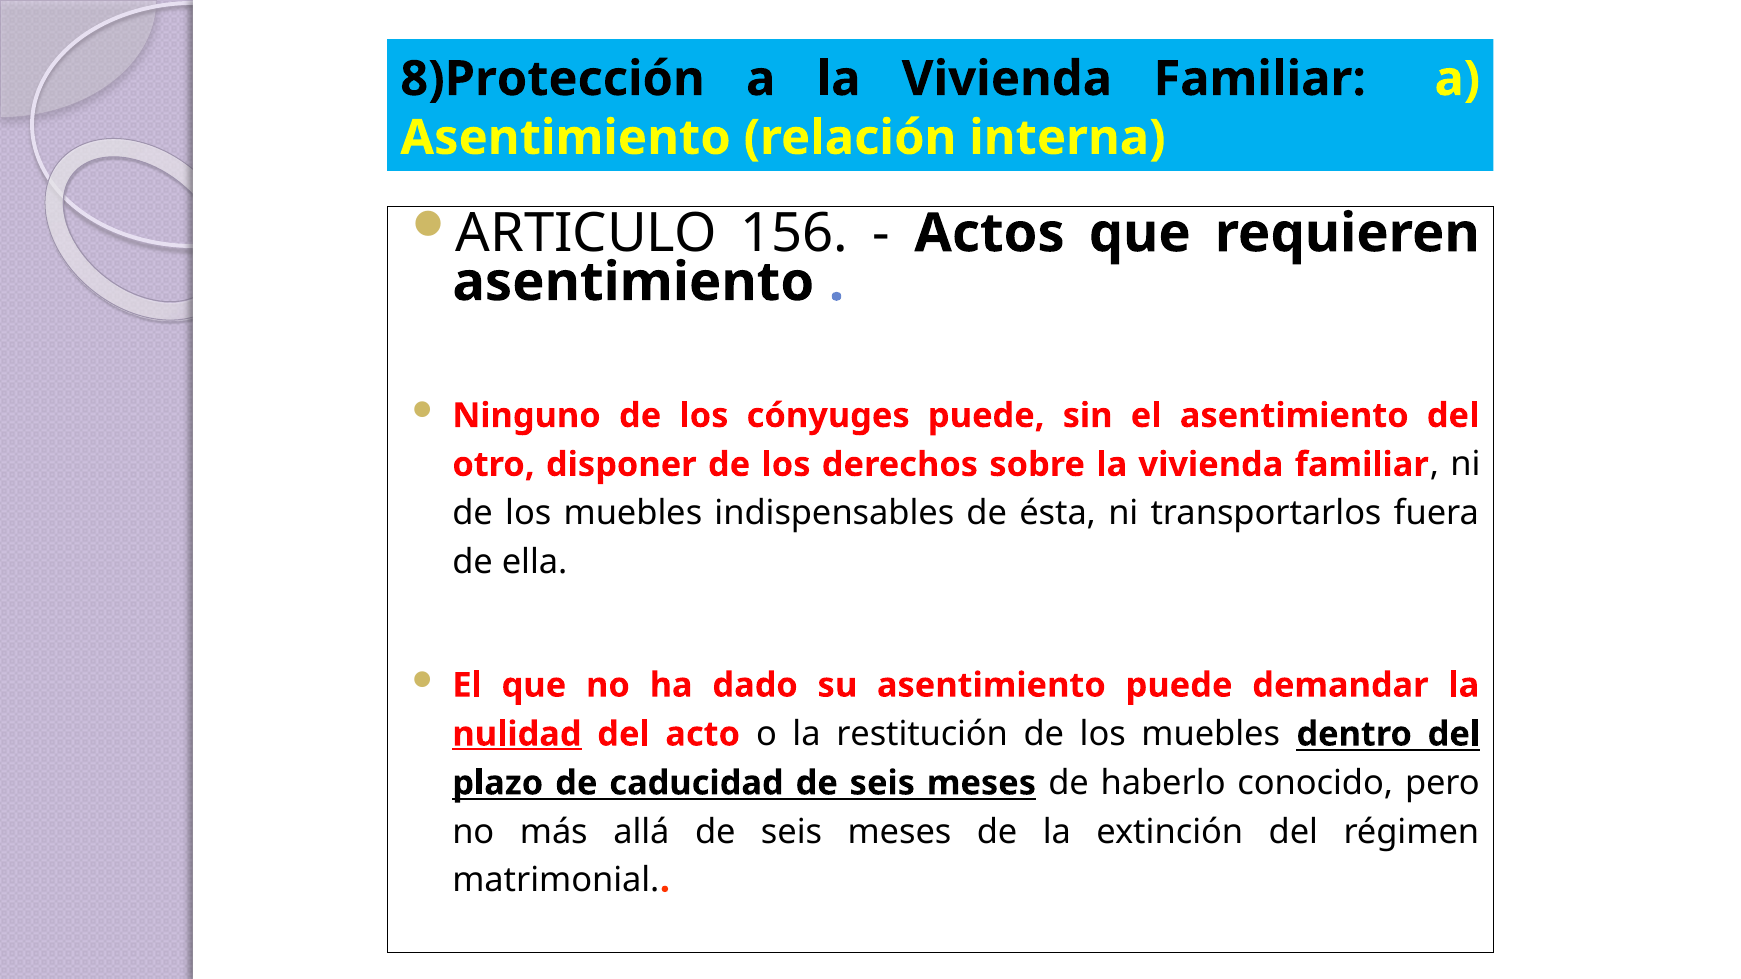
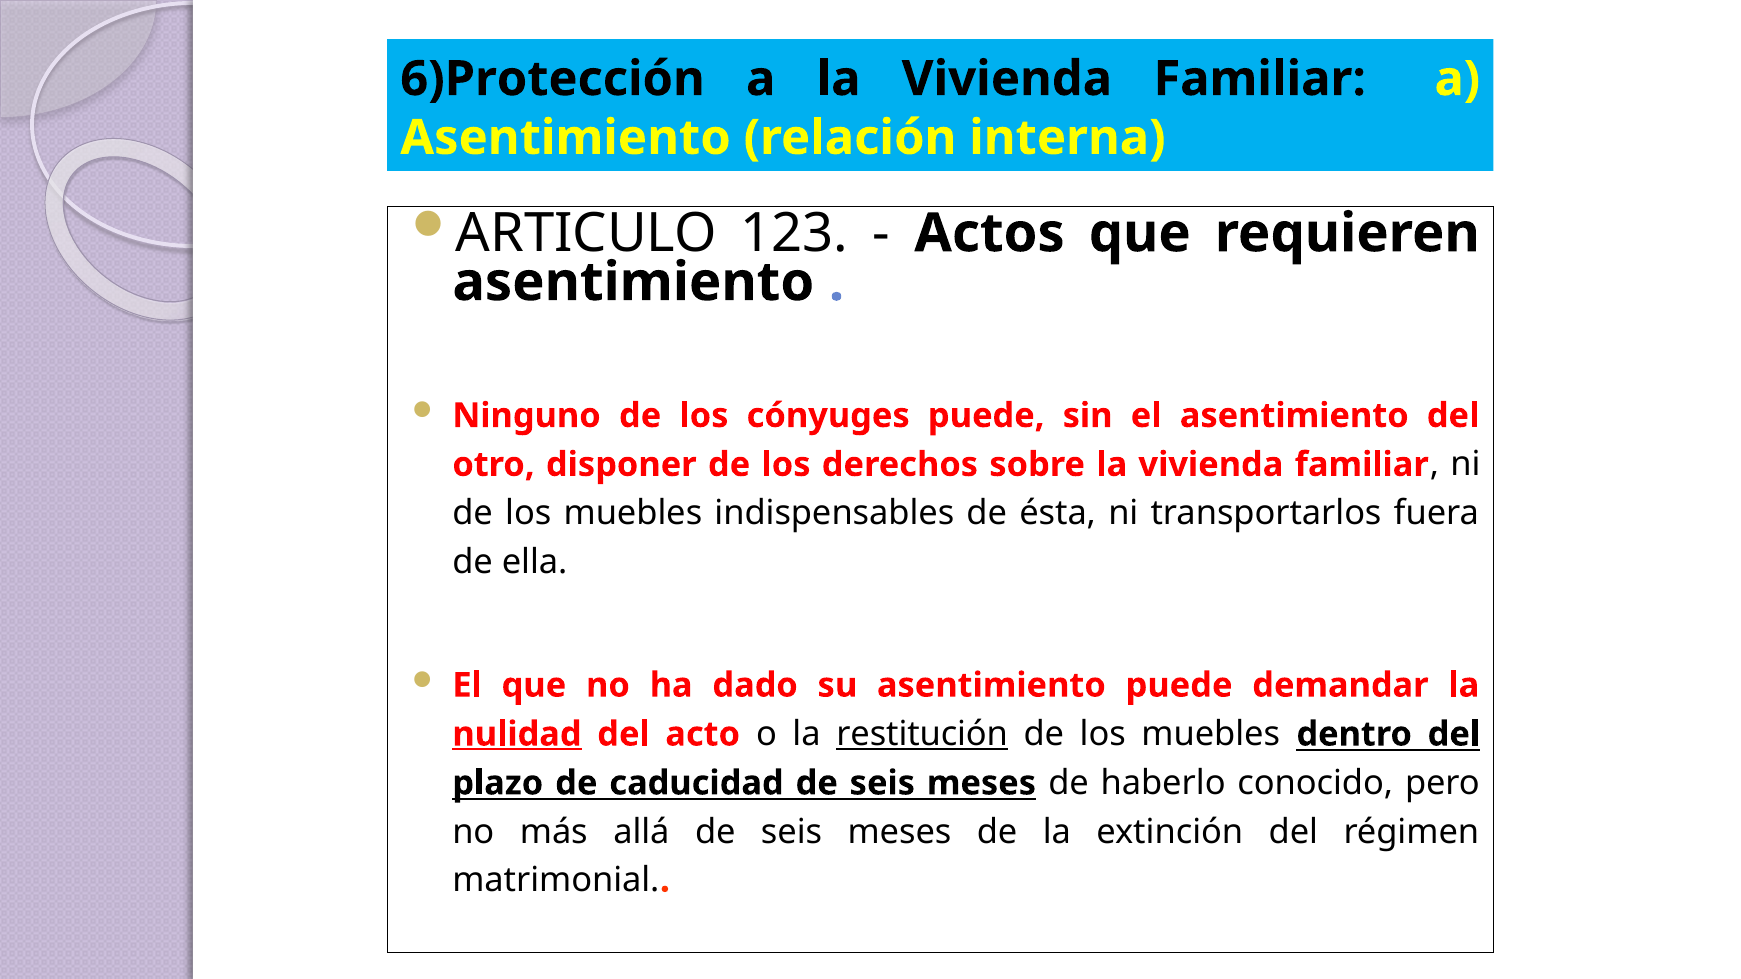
8)Protección: 8)Protección -> 6)Protección (553, 79)
156: 156 -> 123 (795, 233)
restitución underline: none -> present (922, 734)
